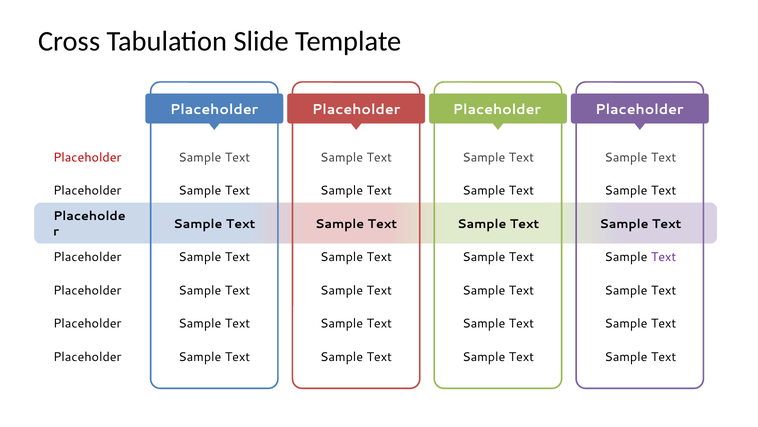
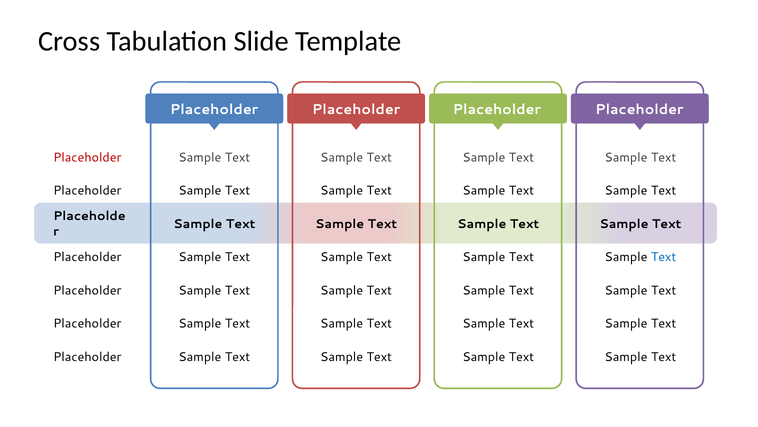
Text colour: purple -> blue (664, 257)
